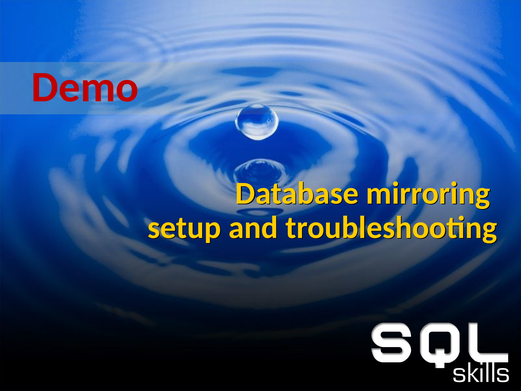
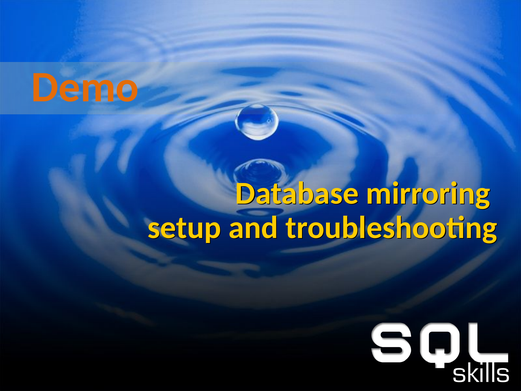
Demo colour: red -> orange (85, 87)
